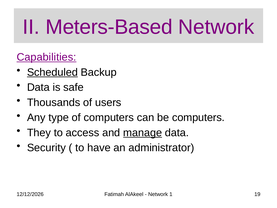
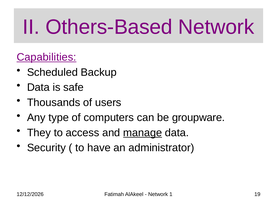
Meters-Based: Meters-Based -> Others-Based (109, 27)
Scheduled underline: present -> none (52, 72)
be computers: computers -> groupware (198, 117)
